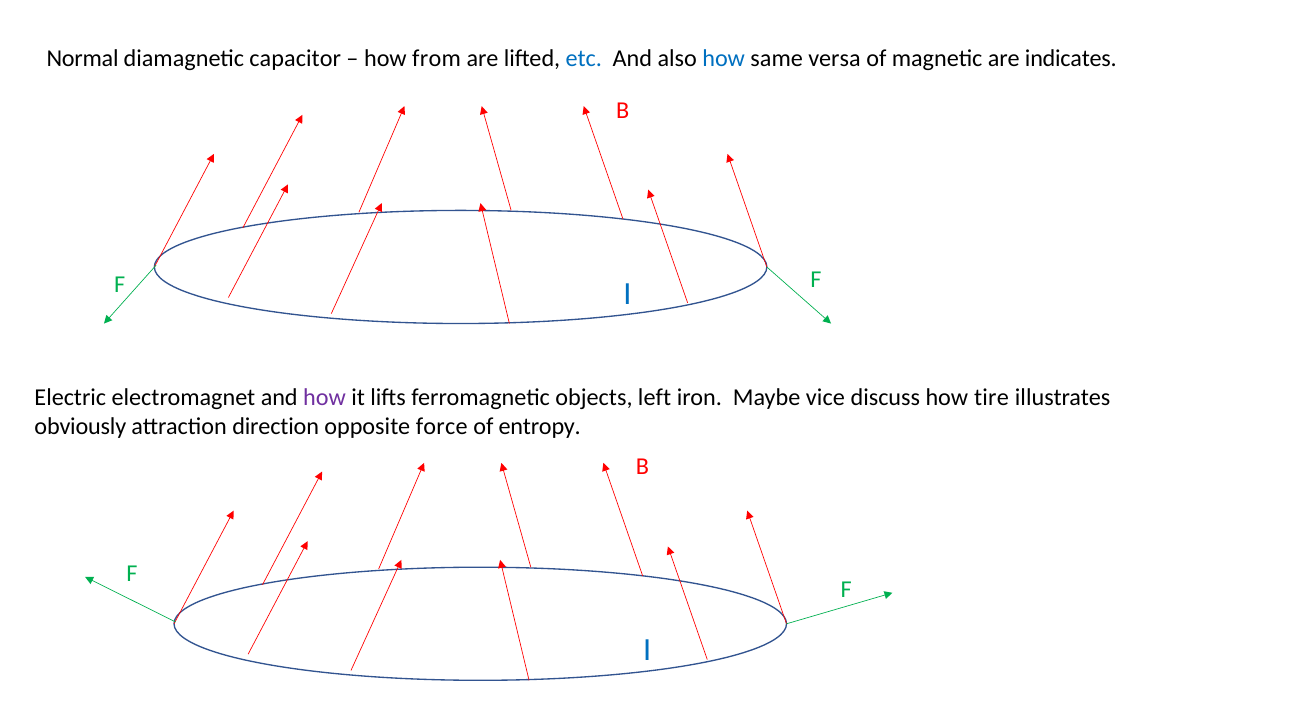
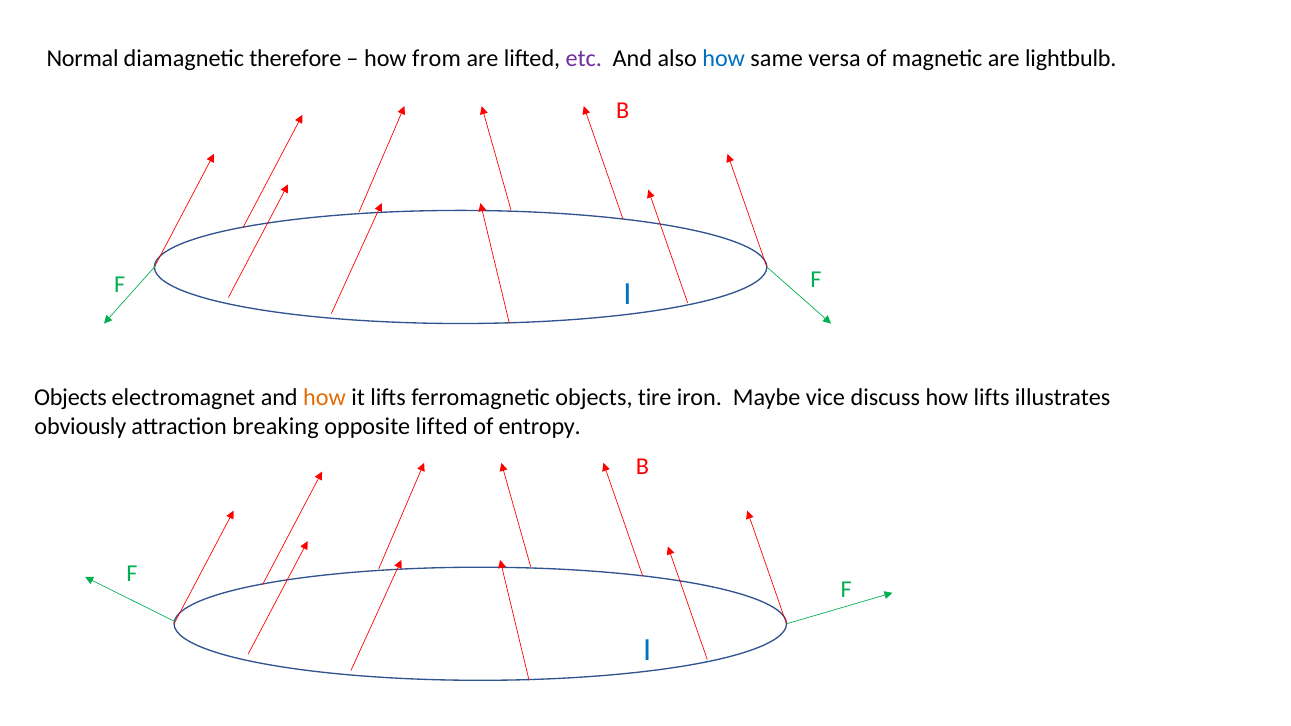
capacitor: capacitor -> therefore (295, 59)
etc colour: blue -> purple (584, 59)
indicates: indicates -> lightbulb (1071, 59)
Electric: Electric -> Objects (70, 398)
how colour: purple -> orange (324, 398)
left: left -> tire (655, 398)
how tire: tire -> lifts (992, 398)
direction: direction -> breaking (275, 427)
opposite force: force -> lifted (442, 427)
